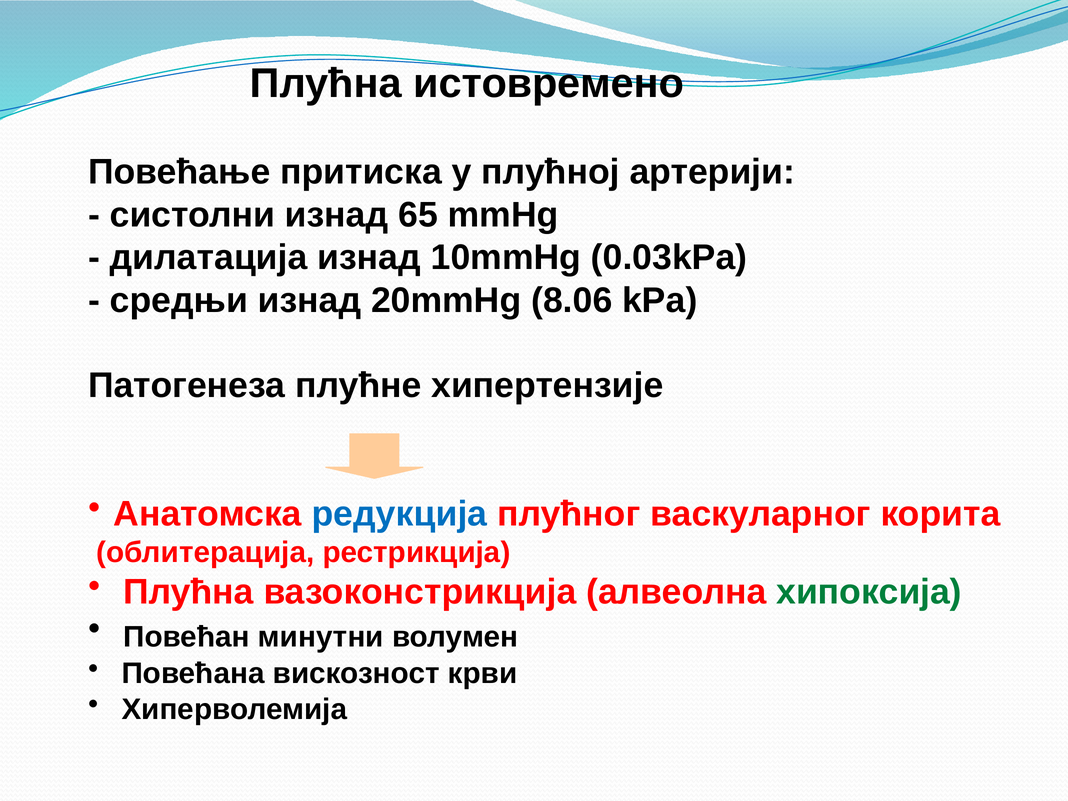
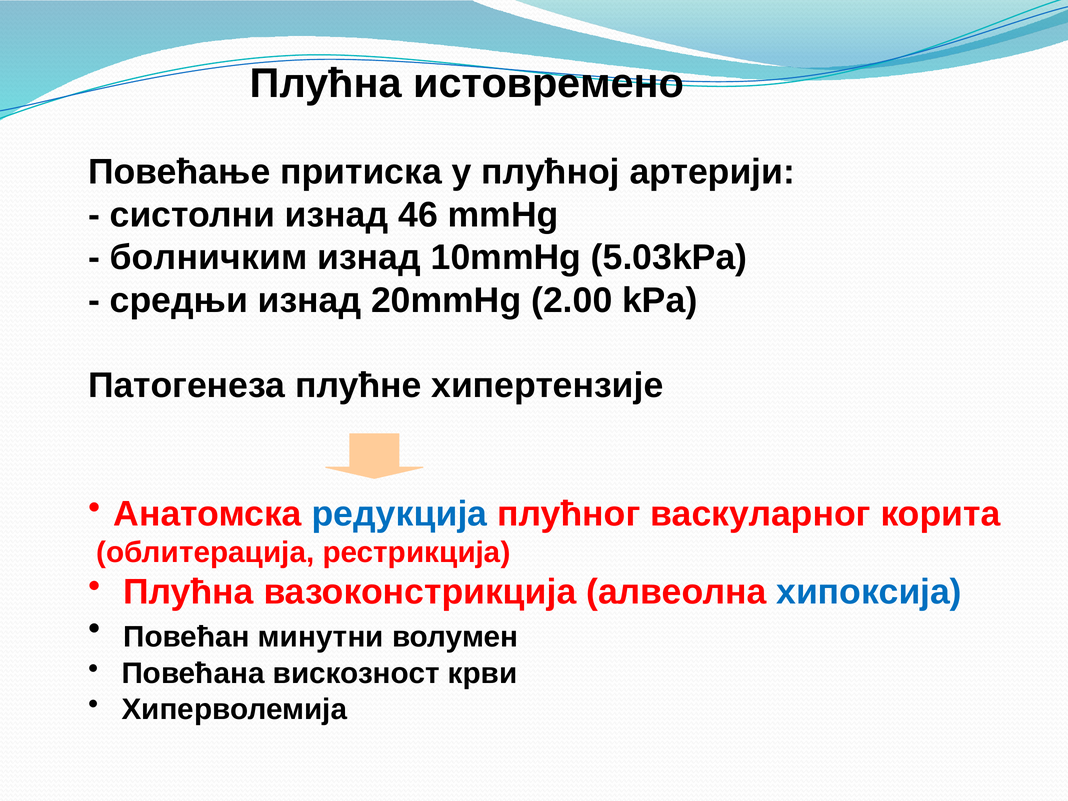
65: 65 -> 46 (418, 215)
дилатација: дилатација -> болничким (209, 258)
0.03kPa: 0.03kPa -> 5.03kPa (669, 258)
8.06: 8.06 -> 2.00 (572, 300)
хипоксија colour: green -> blue (869, 592)
